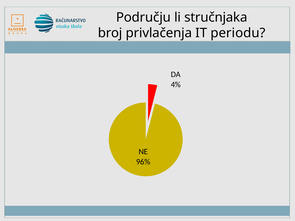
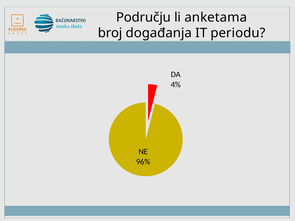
stručnjaka: stručnjaka -> anketama (216, 17)
privlačenja: privlačenja -> događanja (159, 33)
